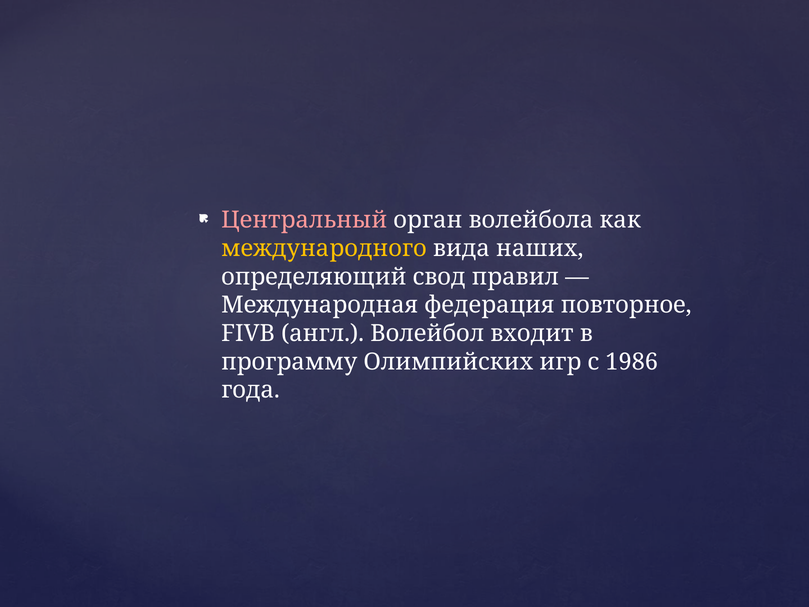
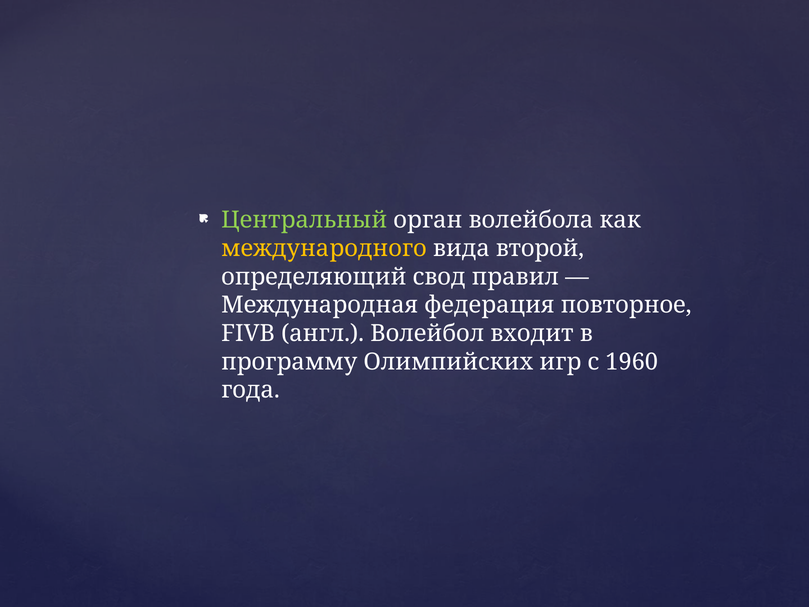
Центральный colour: pink -> light green (304, 220)
наших: наших -> второй (540, 248)
1986: 1986 -> 1960 (632, 362)
